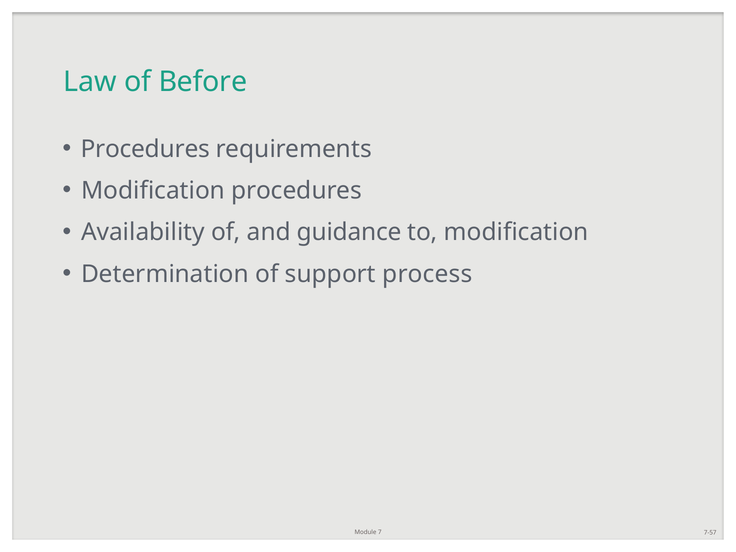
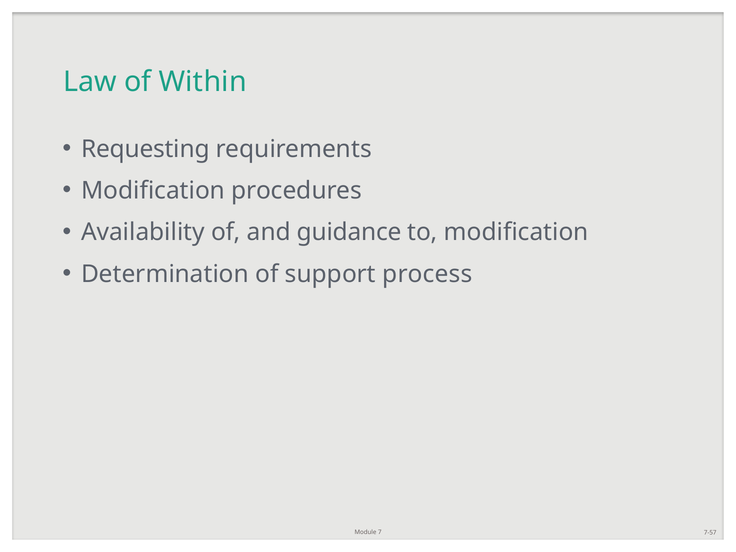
Before: Before -> Within (203, 82)
Procedures: Procedures -> Requesting (145, 149)
